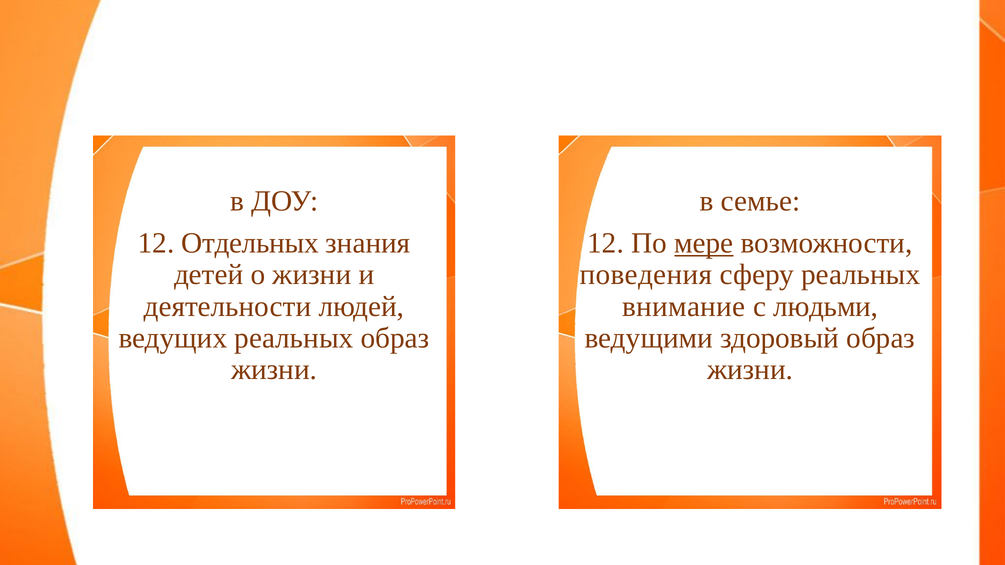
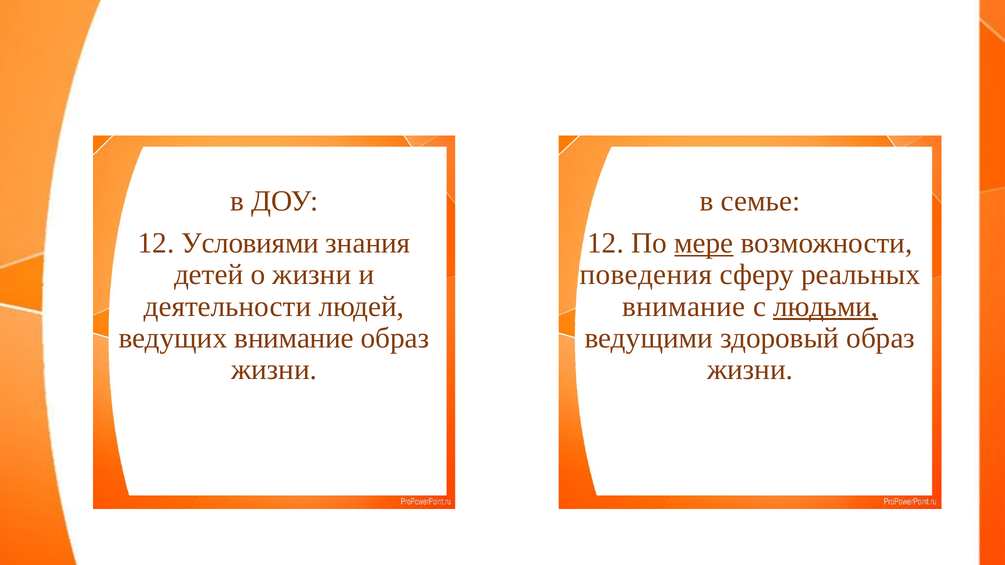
Отдельных: Отдельных -> Условиями (250, 243)
людьми underline: none -> present (826, 307)
ведущих реальных: реальных -> внимание (294, 338)
